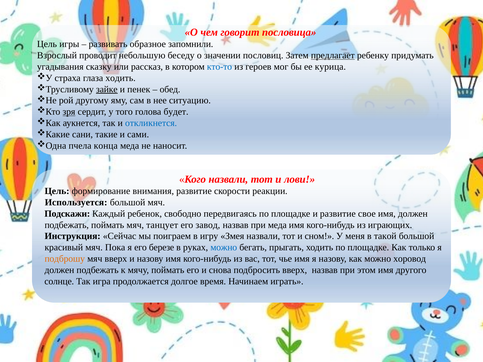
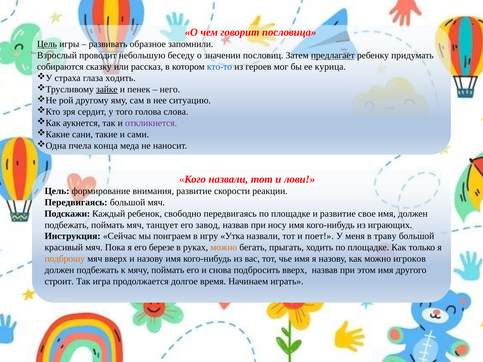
Цель underline: none -> present (47, 44)
угадывания: угадывания -> собираются (60, 67)
обед: обед -> него (170, 89)
зря underline: present -> none (69, 112)
будет: будет -> слова (176, 112)
откликнется colour: blue -> purple (151, 123)
Используется: Используется -> Передвигаясь (76, 203)
при меда: меда -> носу (277, 225)
Змея: Змея -> Утка (232, 236)
сном: сном -> поет (319, 236)
такой: такой -> траву (385, 236)
можно colour: blue -> orange (224, 248)
хоровод: хоровод -> игроков (410, 259)
солнце: солнце -> строит (59, 281)
